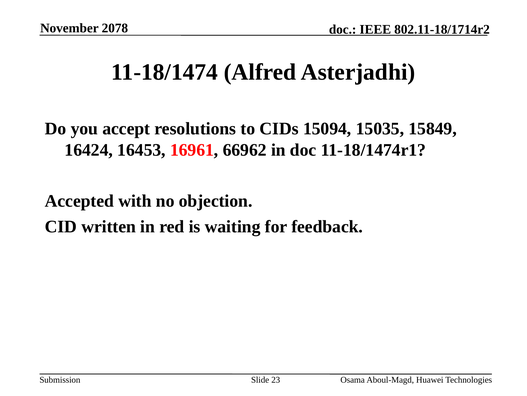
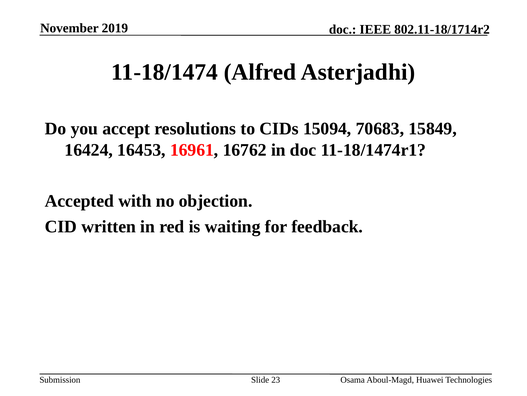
2078: 2078 -> 2019 (115, 28)
15035: 15035 -> 70683 (380, 129)
66962: 66962 -> 16762 (245, 150)
